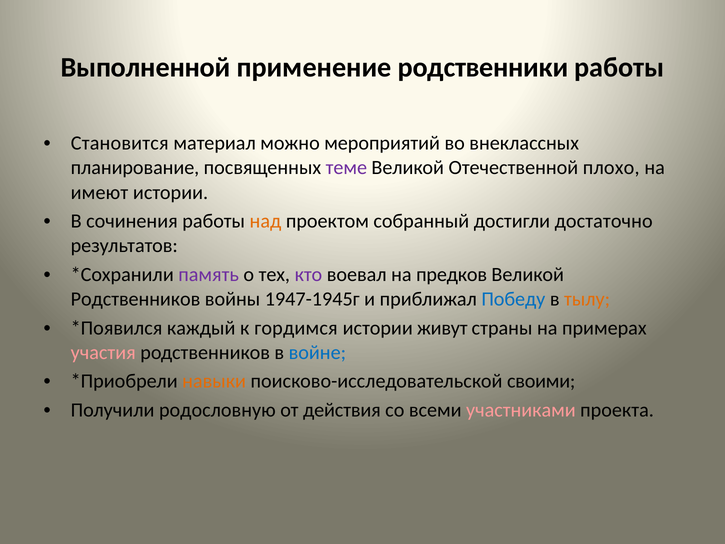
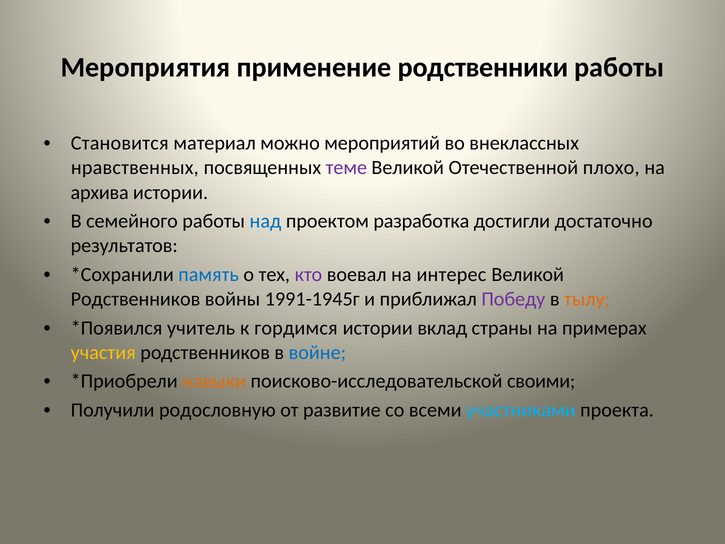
Выполненной: Выполненной -> Мероприятия (145, 67)
планирование: планирование -> нравственных (135, 168)
имеют: имеют -> архива (100, 192)
сочинения: сочинения -> семейного (132, 221)
над colour: orange -> blue (265, 221)
собранный: собранный -> разработка (421, 221)
память colour: purple -> blue (209, 274)
предков: предков -> интерес (451, 274)
1947-1945г: 1947-1945г -> 1991-1945г (312, 299)
Победу colour: blue -> purple (513, 299)
каждый: каждый -> учитель (201, 328)
живут: живут -> вклад (442, 328)
участия colour: pink -> yellow (103, 352)
действия: действия -> развитие (342, 410)
участниками colour: pink -> light blue (521, 410)
